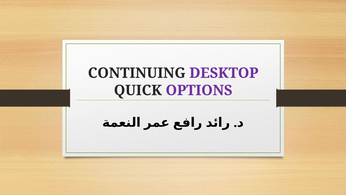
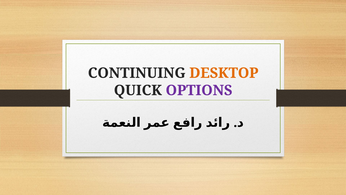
DESKTOP colour: purple -> orange (224, 73)
